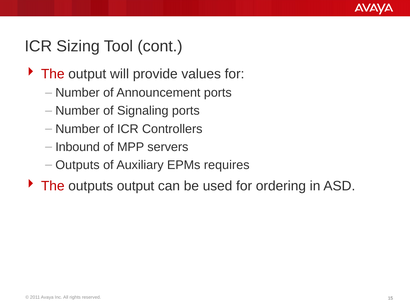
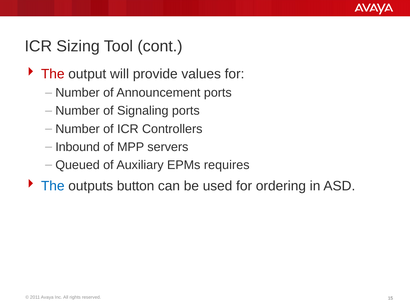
Outputs: Outputs -> Queued (78, 165)
The colour: red -> blue (53, 186)
outputs output: output -> button (136, 186)
